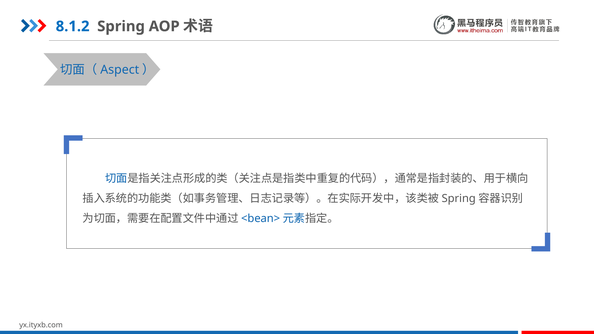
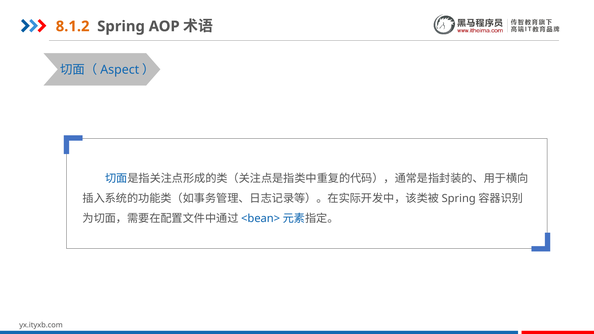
8.1.2 colour: blue -> orange (73, 26)
